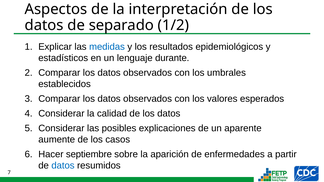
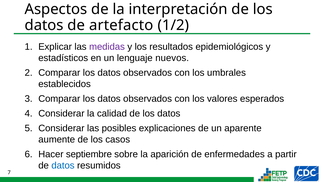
separado: separado -> artefacto (121, 25)
medidas colour: blue -> purple (107, 47)
durante: durante -> nuevos (172, 58)
